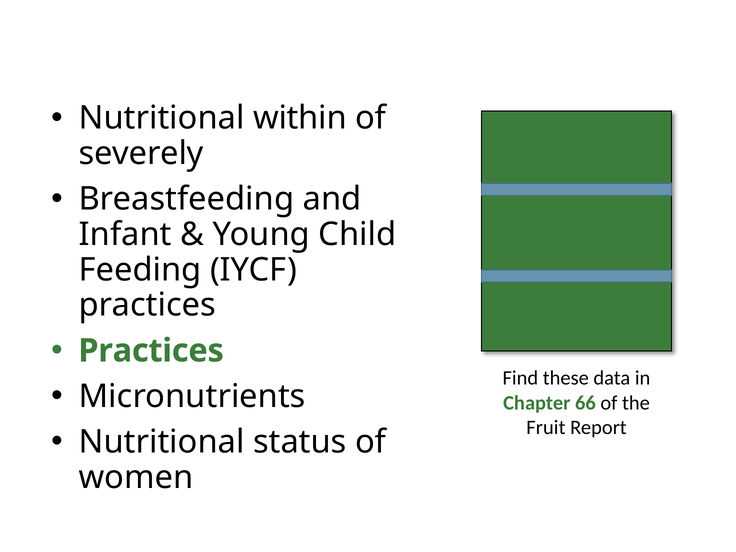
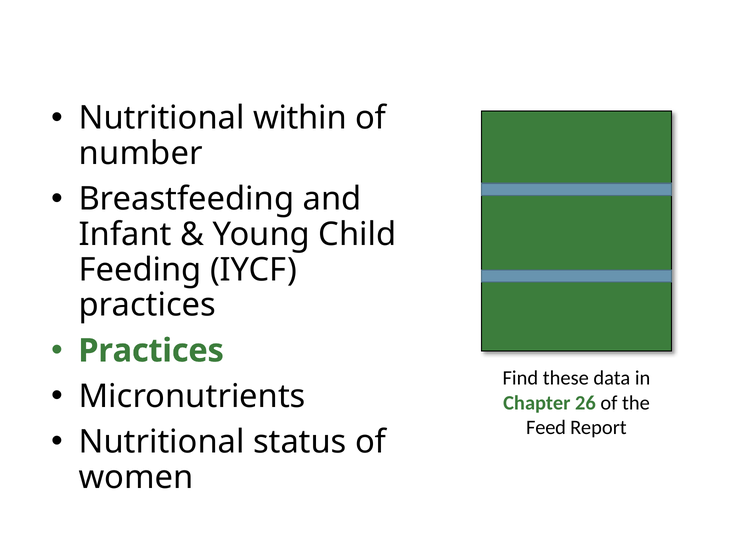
severely: severely -> number (141, 153)
66: 66 -> 26 (585, 403)
Fruit: Fruit -> Feed (546, 427)
